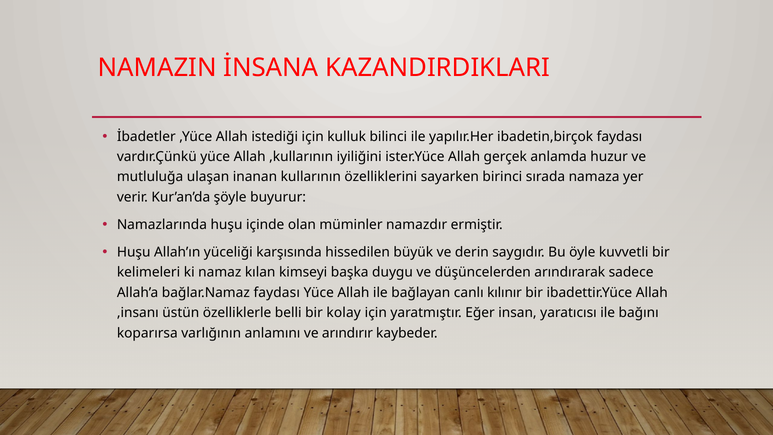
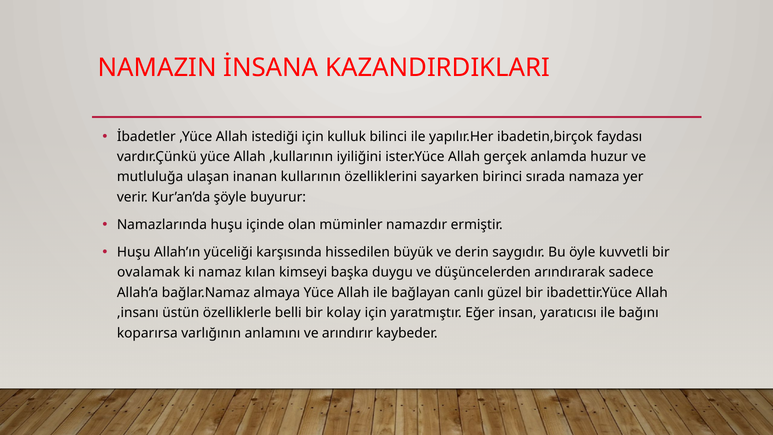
kelimeleri: kelimeleri -> ovalamak (149, 272)
bağlar.Namaz faydası: faydası -> almaya (277, 292)
kılınır: kılınır -> güzel (504, 292)
